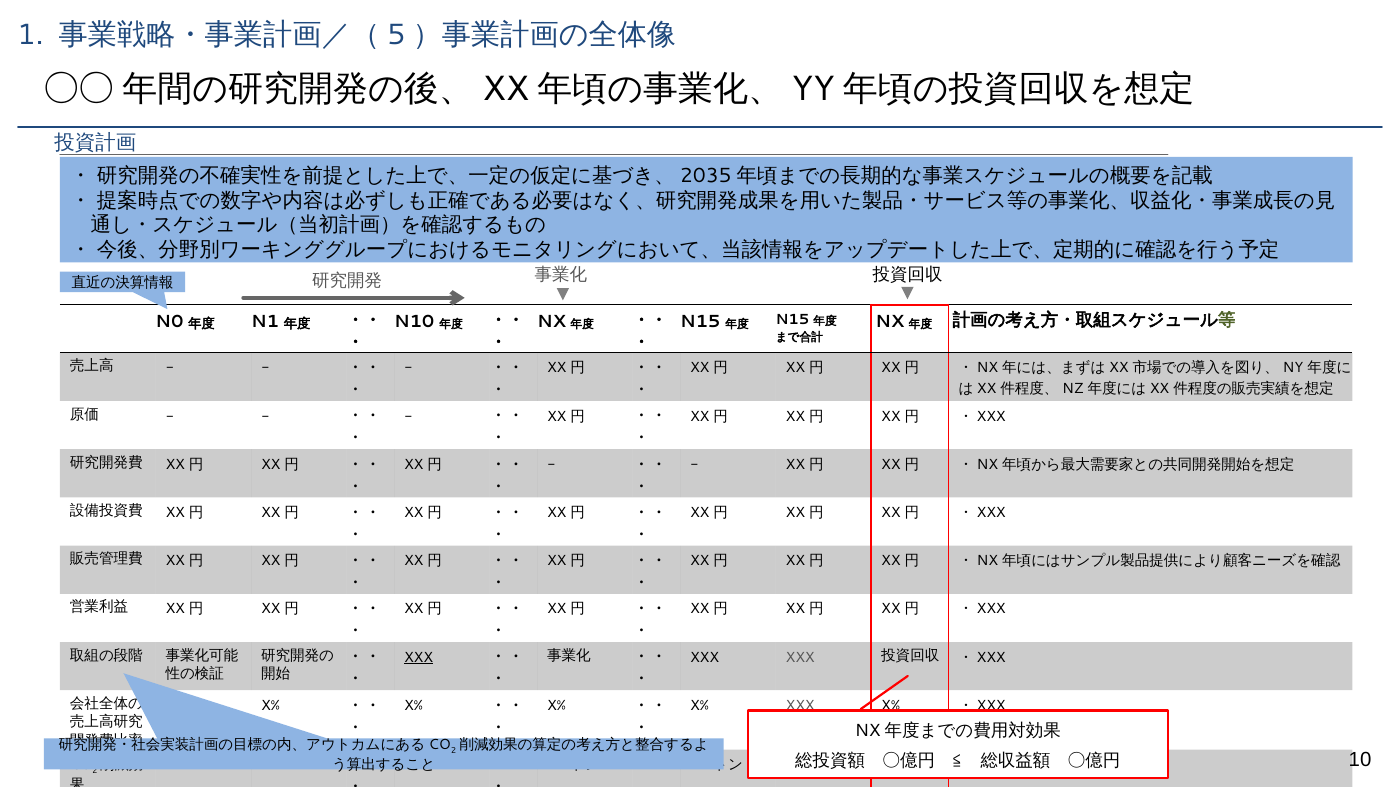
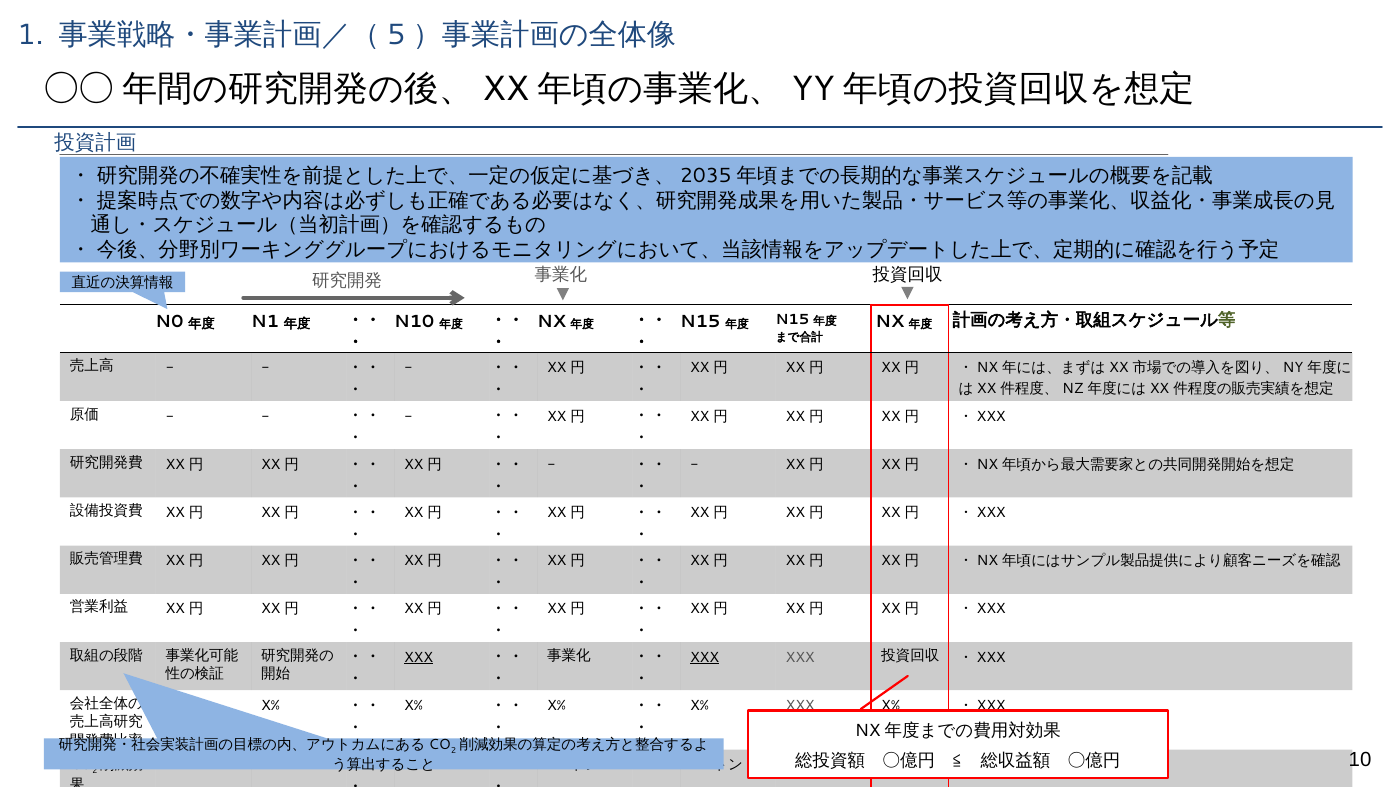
XXX underline: none -> present (705, 658)
